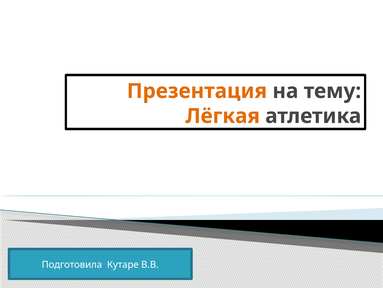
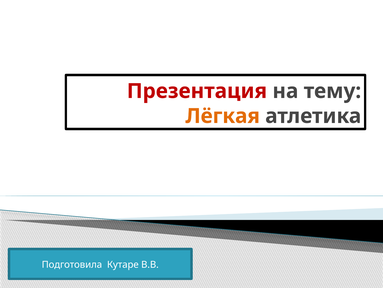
Презентация colour: orange -> red (197, 91)
